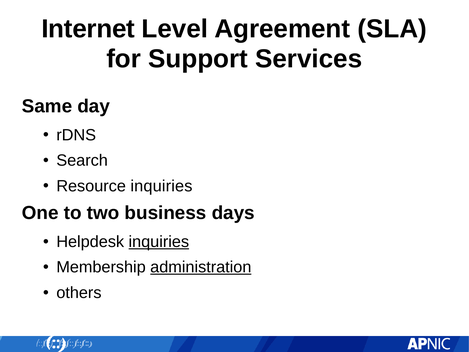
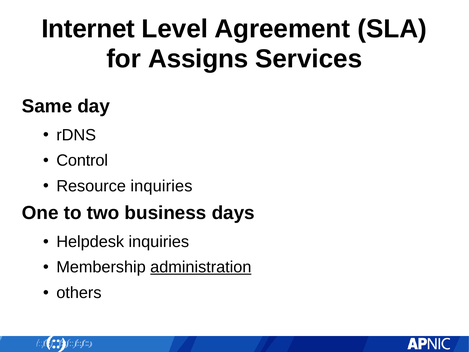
Support: Support -> Assigns (198, 59)
Search: Search -> Control (82, 160)
inquiries underline: present -> none (159, 242)
